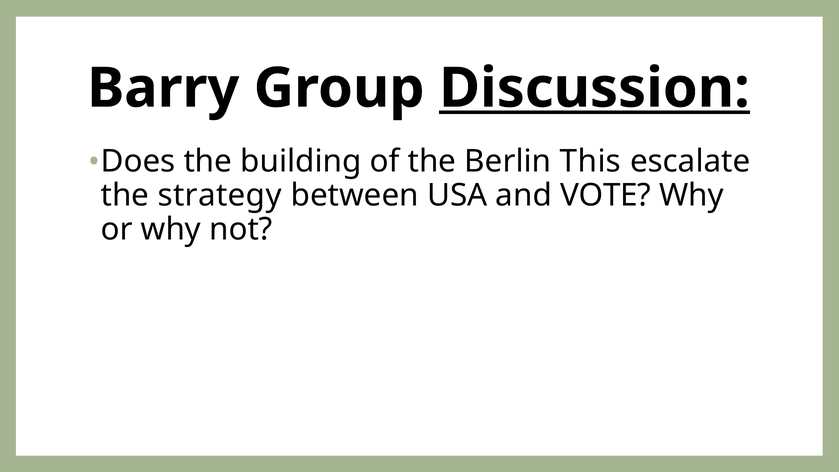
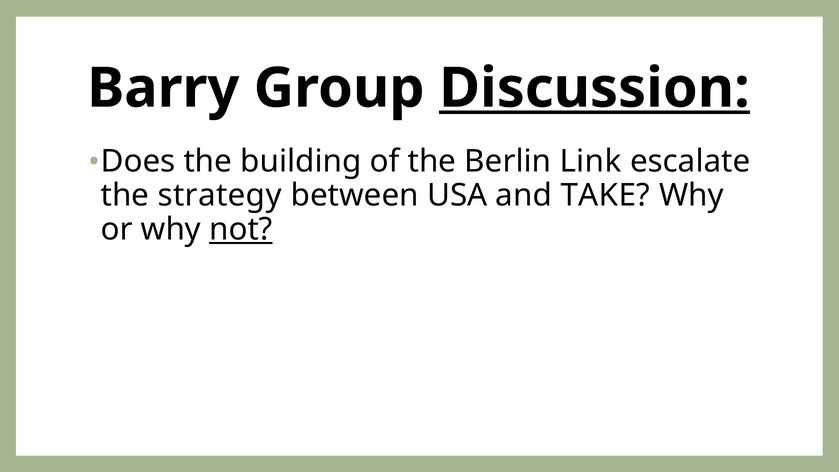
This: This -> Link (590, 162)
VOTE: VOTE -> TAKE (605, 196)
not underline: none -> present (241, 229)
